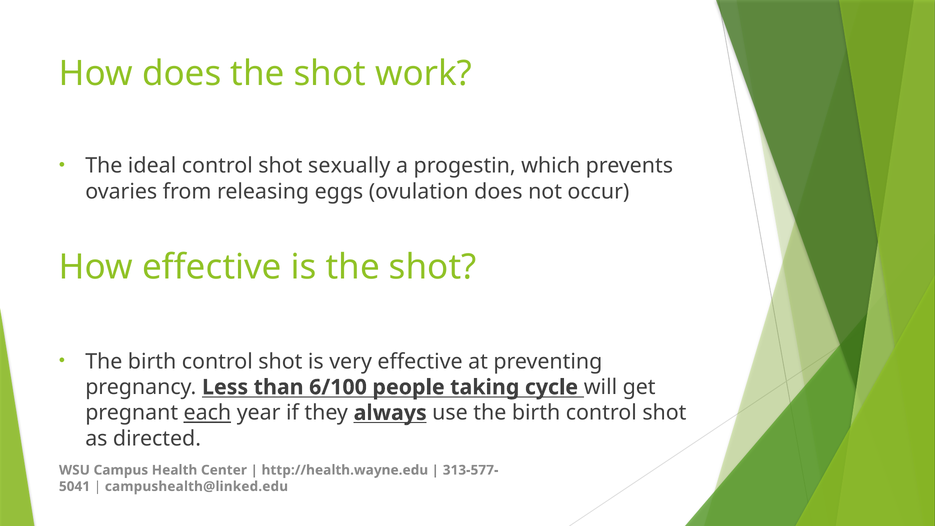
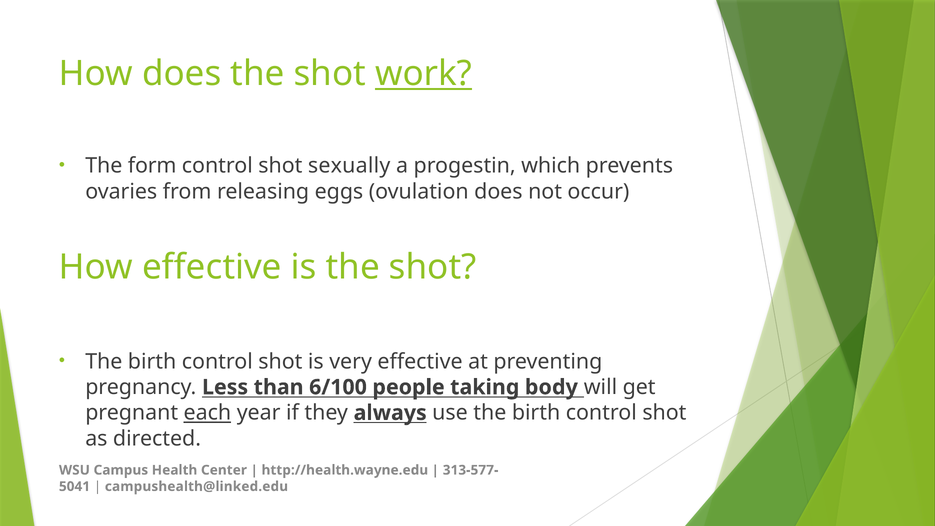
work underline: none -> present (424, 74)
ideal: ideal -> form (152, 166)
cycle: cycle -> body (551, 387)
